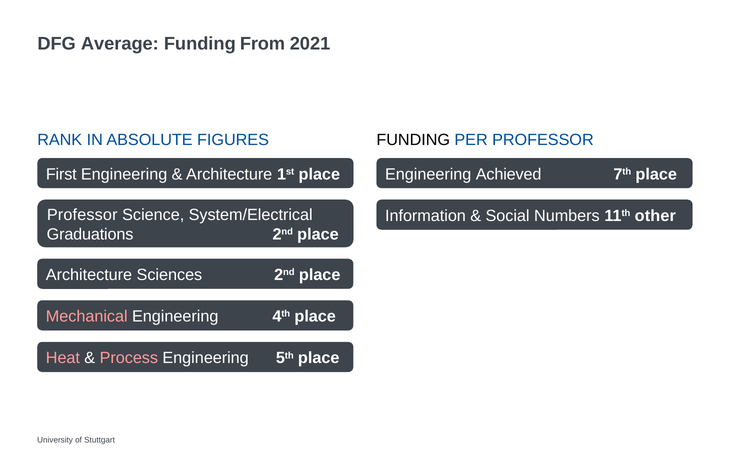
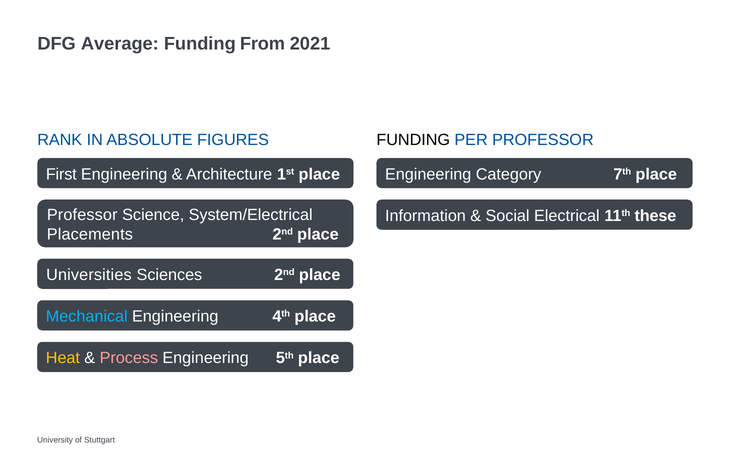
Achieved: Achieved -> Category (509, 174)
Numbers: Numbers -> Electrical (567, 216)
other: other -> these (655, 216)
Graduations: Graduations -> Placements (90, 234)
Architecture: Architecture -> Universities (89, 275)
Mechanical colour: pink -> light blue (87, 317)
Heat colour: pink -> yellow (63, 358)
